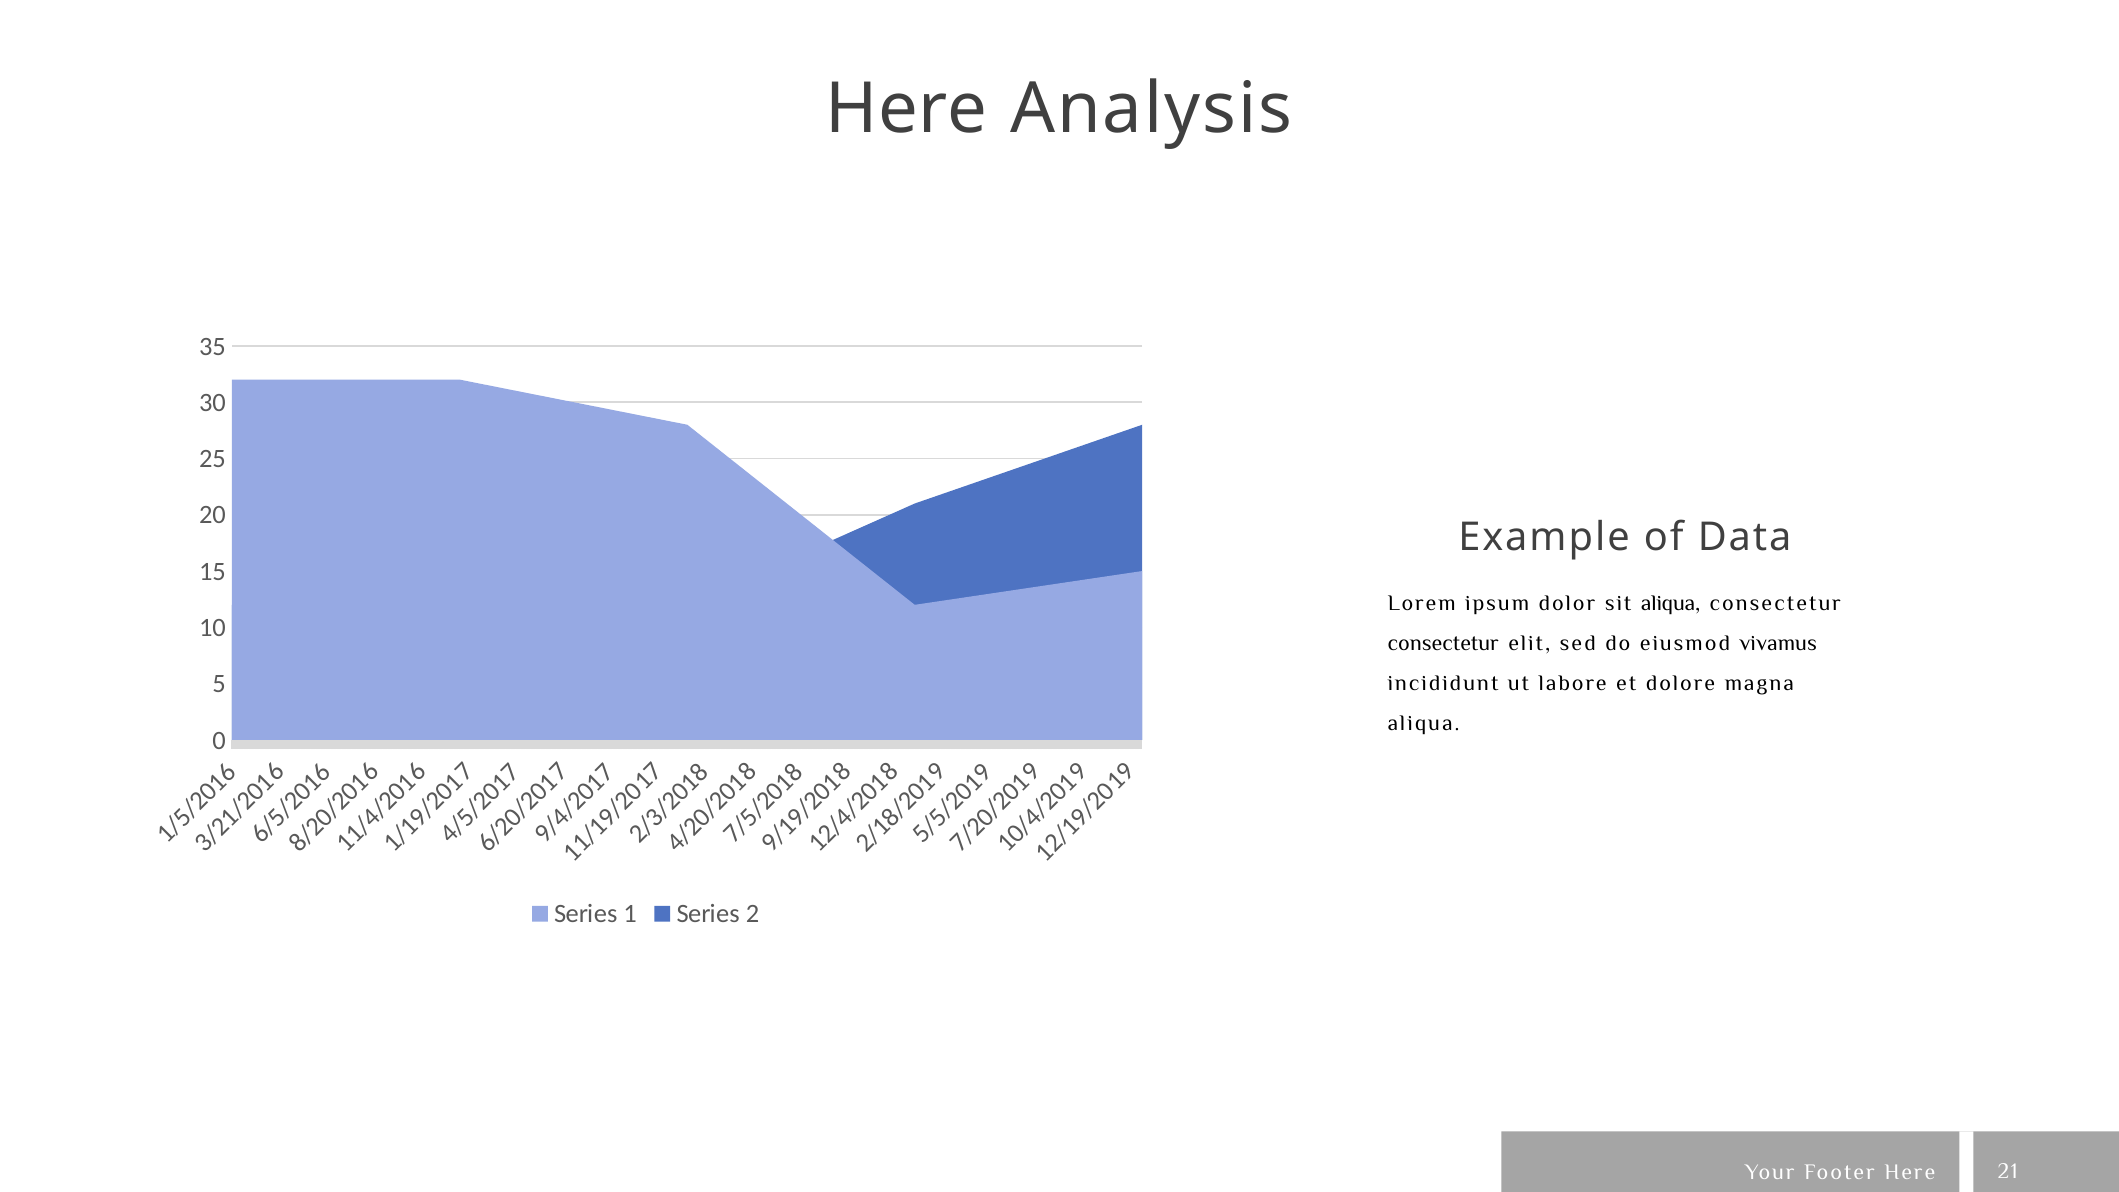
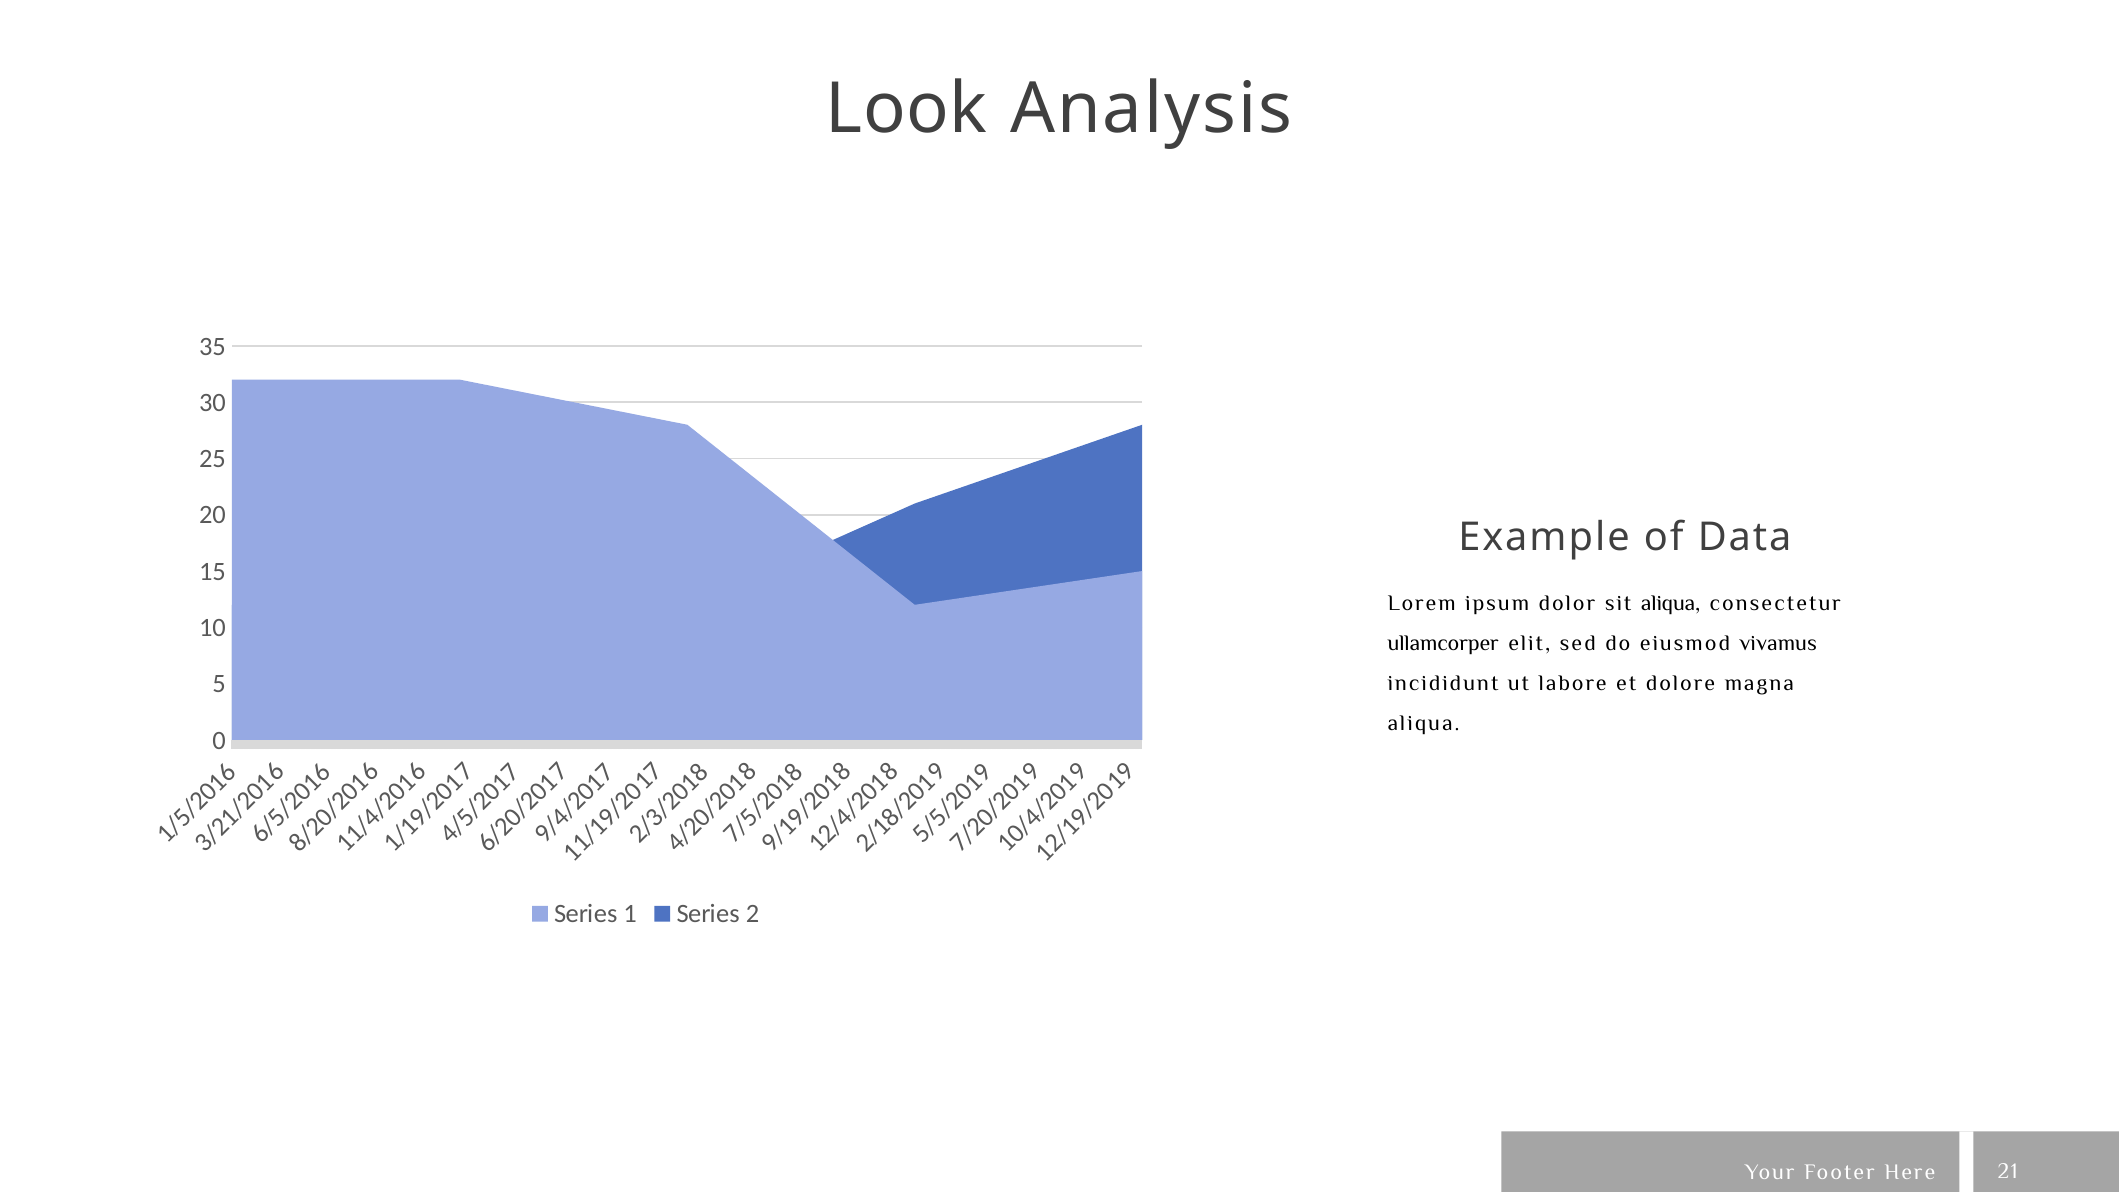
Here: Here -> Look (906, 109)
consectetur: consectetur -> ullamcorper (1443, 643)
